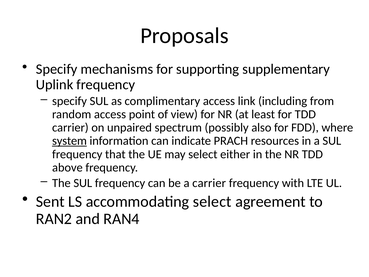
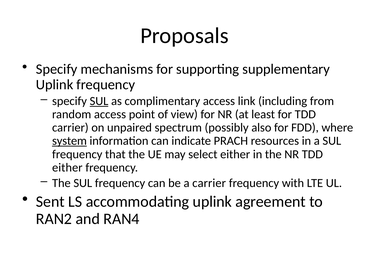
SUL underline: none -> present (99, 101)
above: above -> either (67, 167)
accommodating select: select -> uplink (212, 201)
